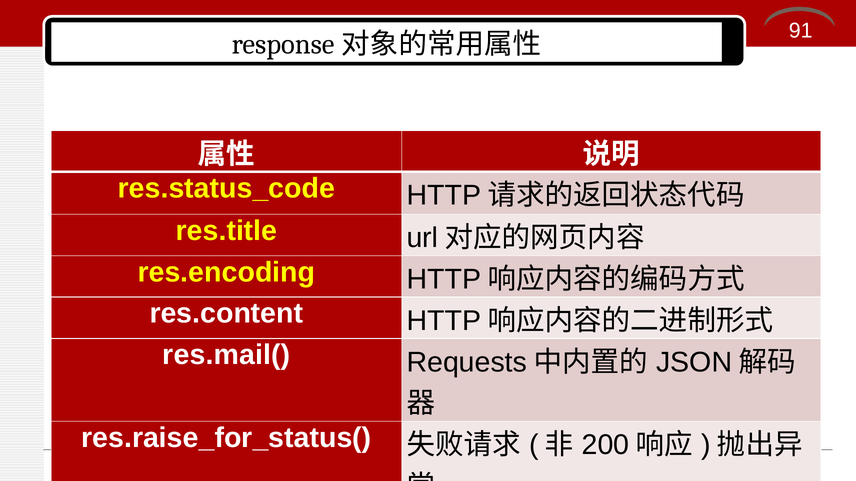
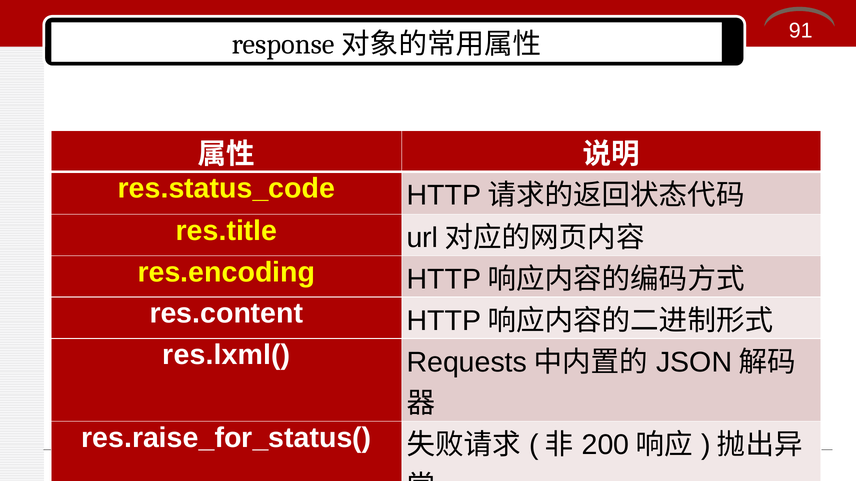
res.mail(: res.mail( -> res.lxml( (226, 355)
